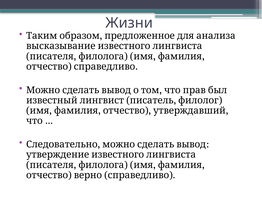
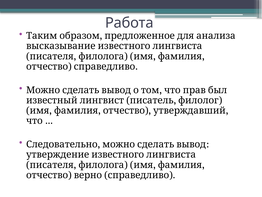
Жизни: Жизни -> Работа (129, 23)
